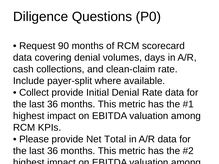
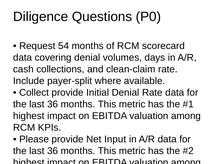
90: 90 -> 54 (64, 46)
Total: Total -> Input (115, 139)
